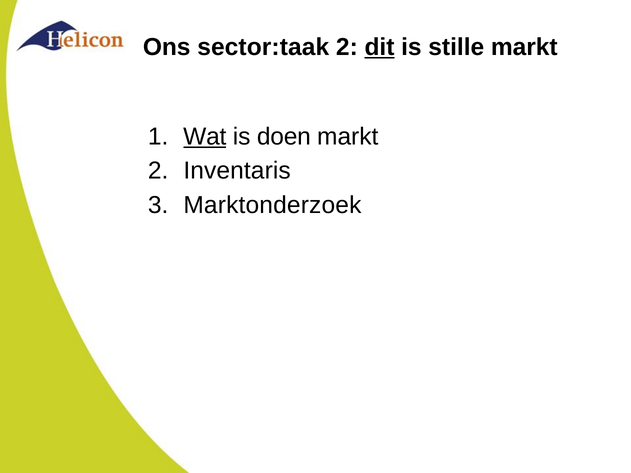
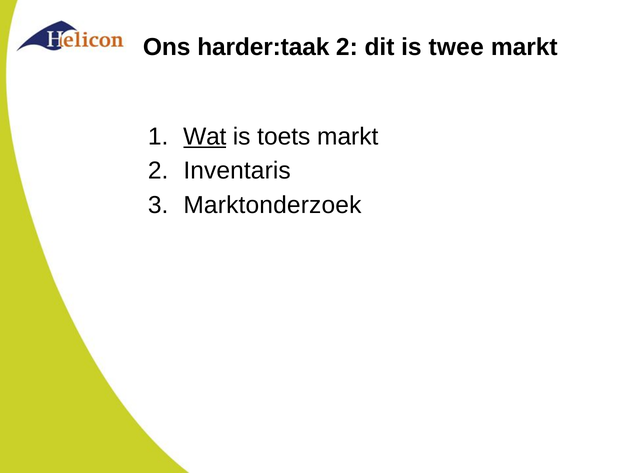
sector:taak: sector:taak -> harder:taak (263, 47)
dit underline: present -> none (379, 47)
stille: stille -> twee (456, 47)
doen: doen -> toets (284, 137)
